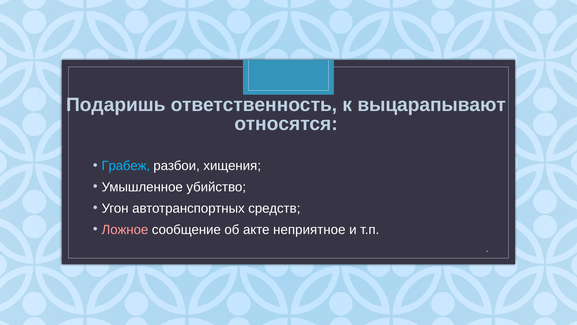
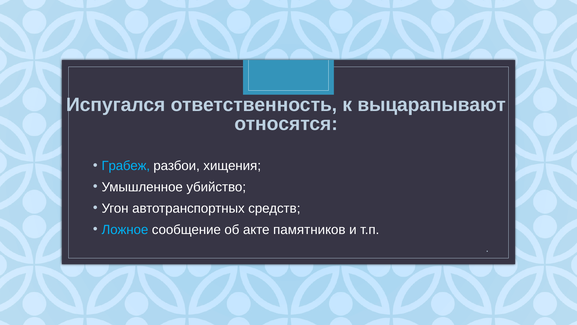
Подаришь: Подаришь -> Испугался (116, 105)
Ложное colour: pink -> light blue (125, 229)
неприятное: неприятное -> памятников (309, 229)
